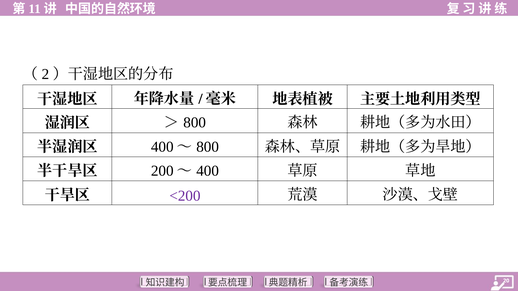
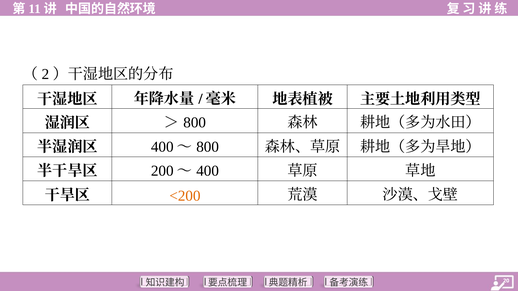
<200 colour: purple -> orange (185, 196)
